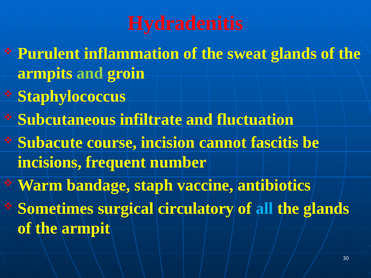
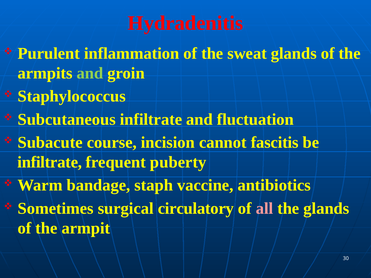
incisions: incisions -> infiltrate (50, 162)
number: number -> puberty (178, 162)
all colour: light blue -> pink (264, 209)
